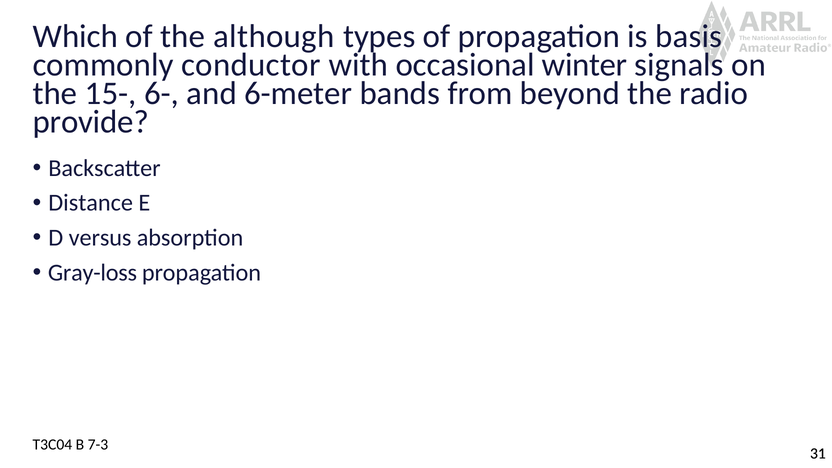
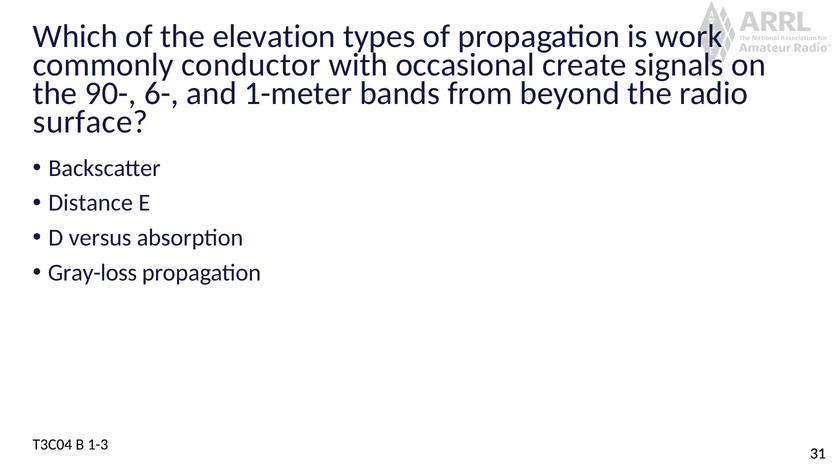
although: although -> elevation (274, 37)
basis: basis -> work (689, 37)
winter: winter -> create (584, 65)
15-: 15- -> 90- (111, 93)
6-meter: 6-meter -> 1-meter (298, 93)
provide: provide -> surface (91, 122)
7-3: 7-3 -> 1-3 (98, 445)
